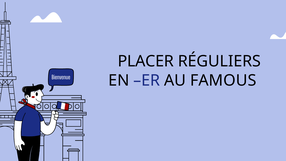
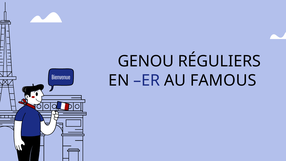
PLACER: PLACER -> GENOU (146, 61)
